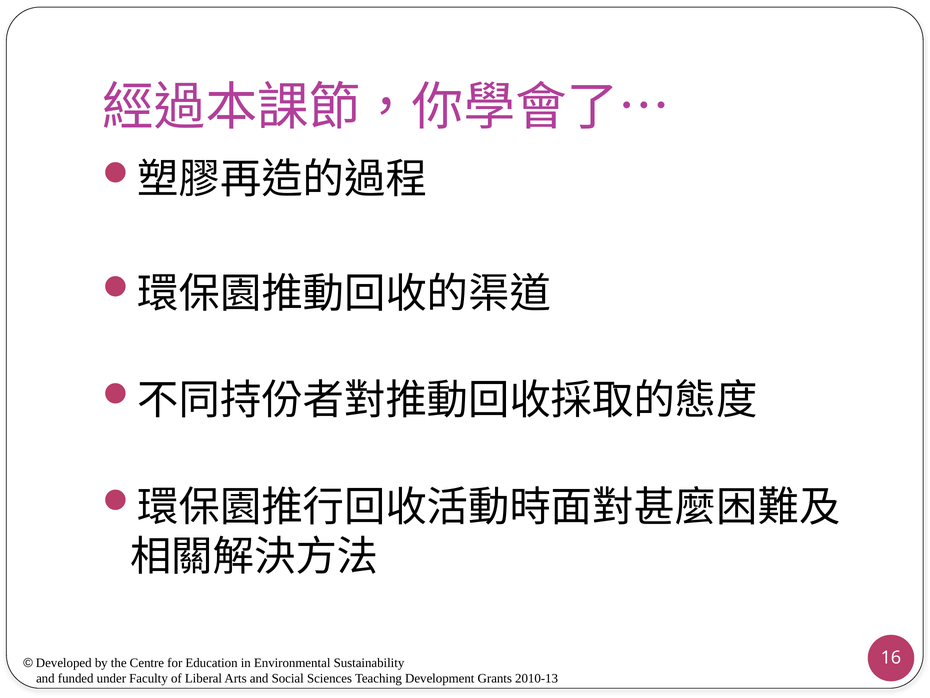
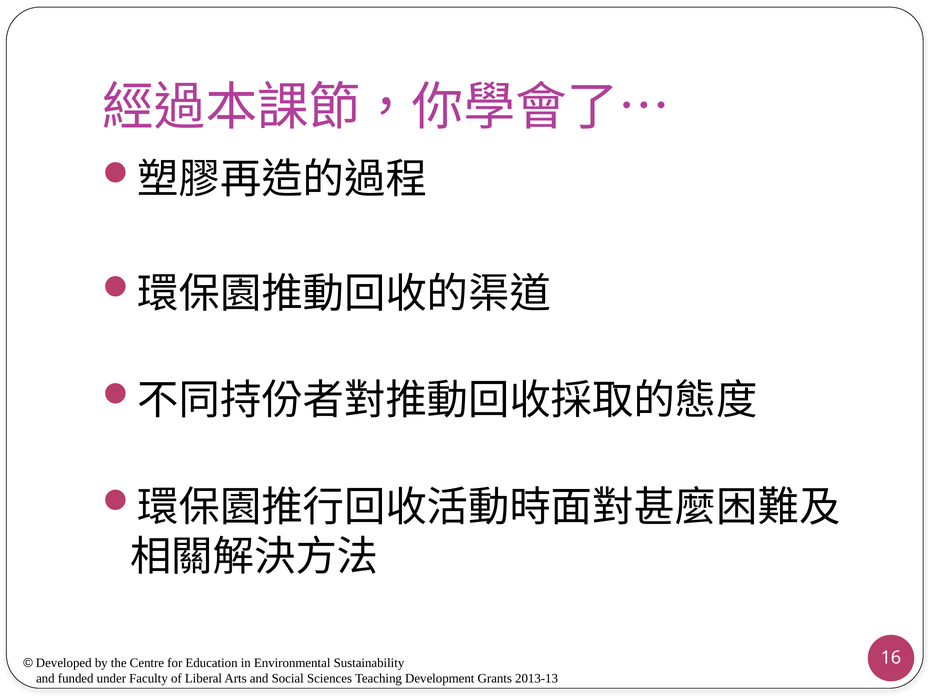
2010-13: 2010-13 -> 2013-13 (537, 678)
